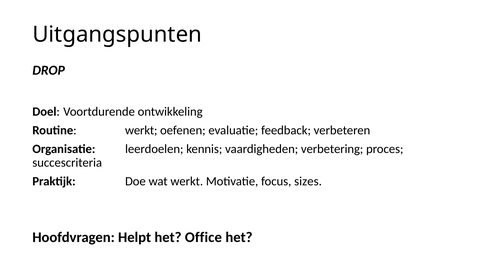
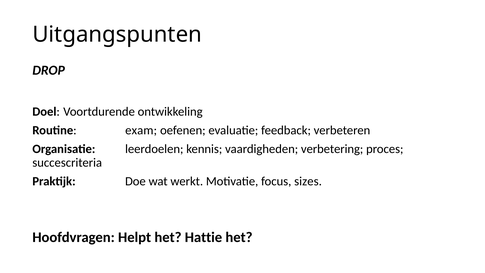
Routine werkt: werkt -> exam (141, 130)
Office: Office -> Hattie (203, 237)
